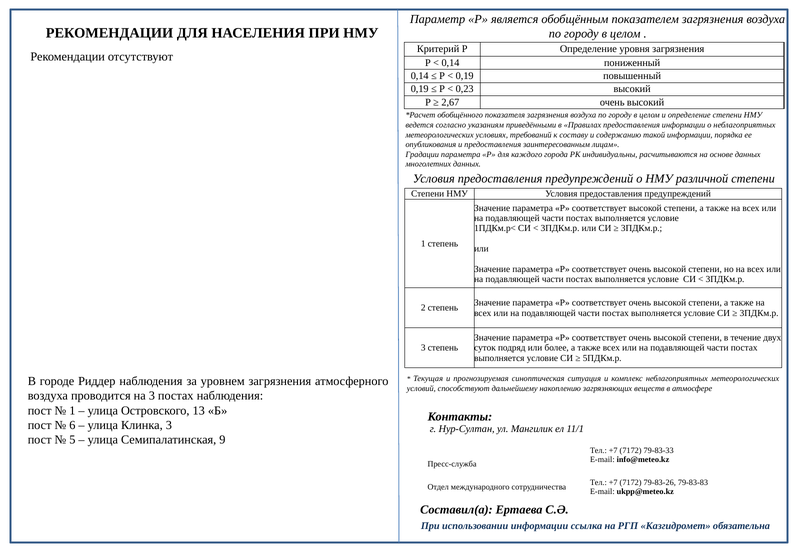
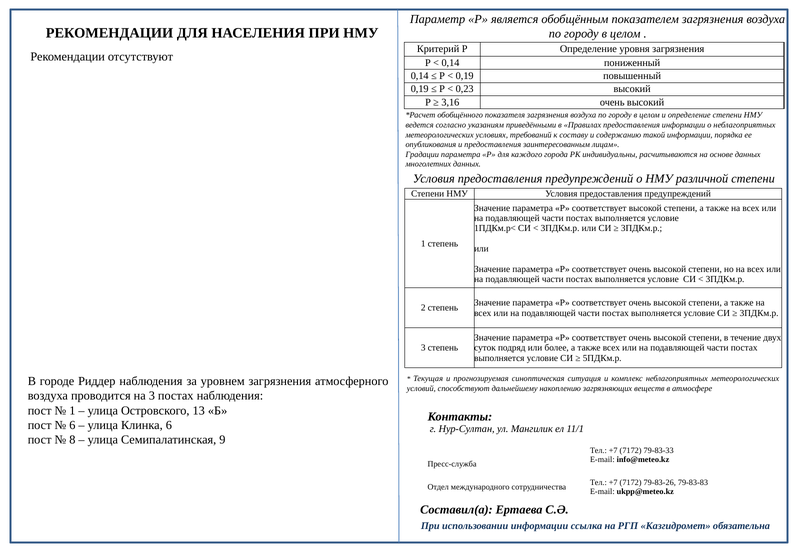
2,67: 2,67 -> 3,16 (450, 102)
Клинка 3: 3 -> 6 (169, 426)
5: 5 -> 8 (72, 440)
